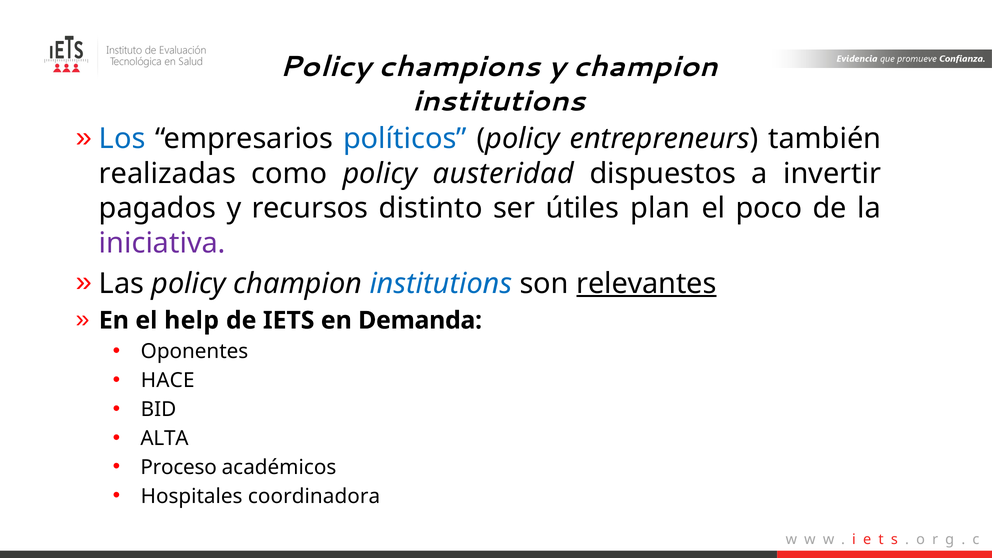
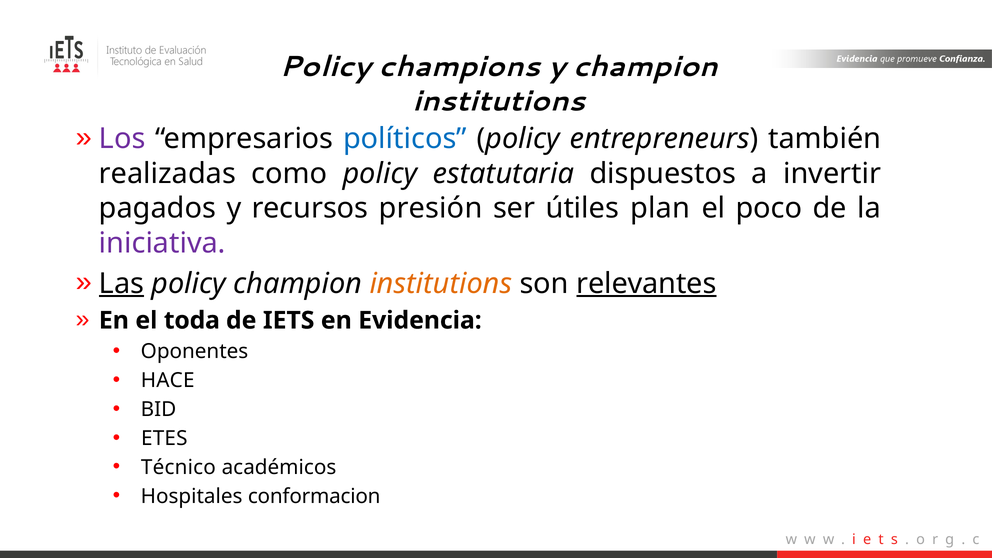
Los colour: blue -> purple (122, 139)
austeridad: austeridad -> estatutaria (503, 173)
distinto: distinto -> presión (431, 208)
Las underline: none -> present (121, 284)
institutions colour: blue -> orange (441, 284)
help: help -> toda (192, 320)
Demanda: Demanda -> Evidencia (420, 320)
ALTA: ALTA -> ETES (164, 438)
Proceso: Proceso -> Técnico (178, 467)
coordinadora: coordinadora -> conformacion (314, 496)
